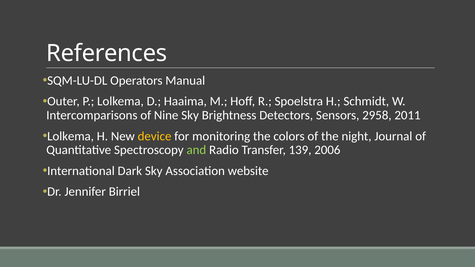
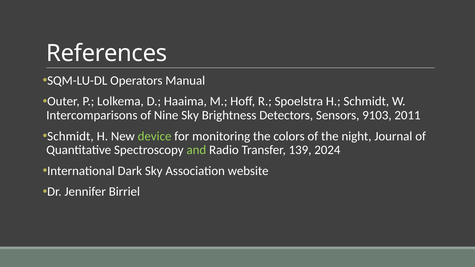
2958: 2958 -> 9103 (377, 115)
Lolkema: Lolkema -> Schmidt (70, 136)
device colour: yellow -> light green (155, 136)
2006: 2006 -> 2024 (327, 150)
